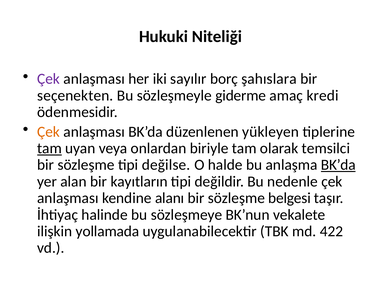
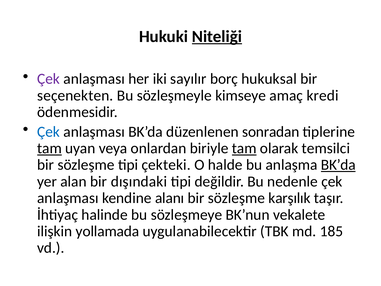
Niteliği underline: none -> present (217, 36)
şahıslara: şahıslara -> hukuksal (269, 79)
giderme: giderme -> kimseye (241, 95)
Çek colour: orange -> blue (49, 132)
yükleyen: yükleyen -> sonradan (271, 132)
tam underline: none -> present (244, 148)
değilse: değilse -> çekteki (166, 165)
kayıtların: kayıtların -> dışındaki (139, 181)
belgesi: belgesi -> karşılık (290, 198)
422: 422 -> 185 (331, 231)
